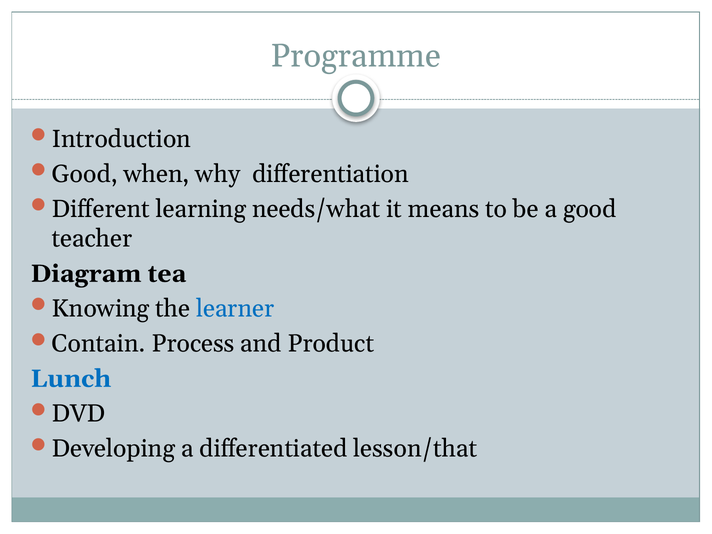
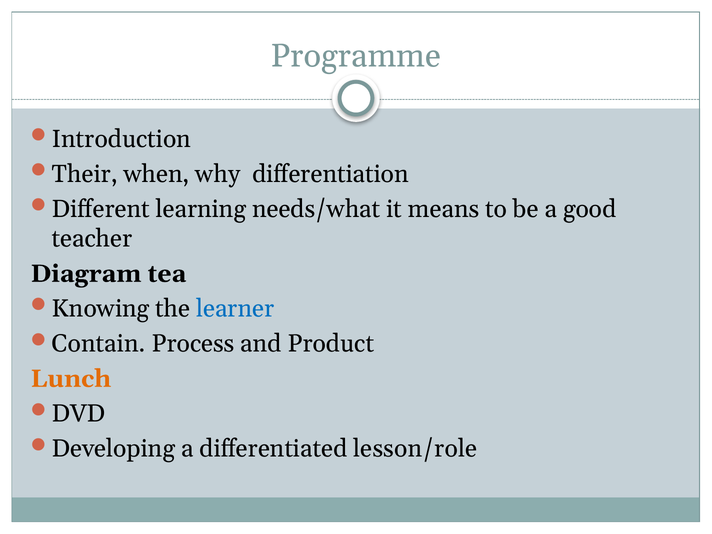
Good: Good -> Their (85, 174)
Lunch colour: blue -> orange (71, 379)
lesson/that: lesson/that -> lesson/role (415, 449)
